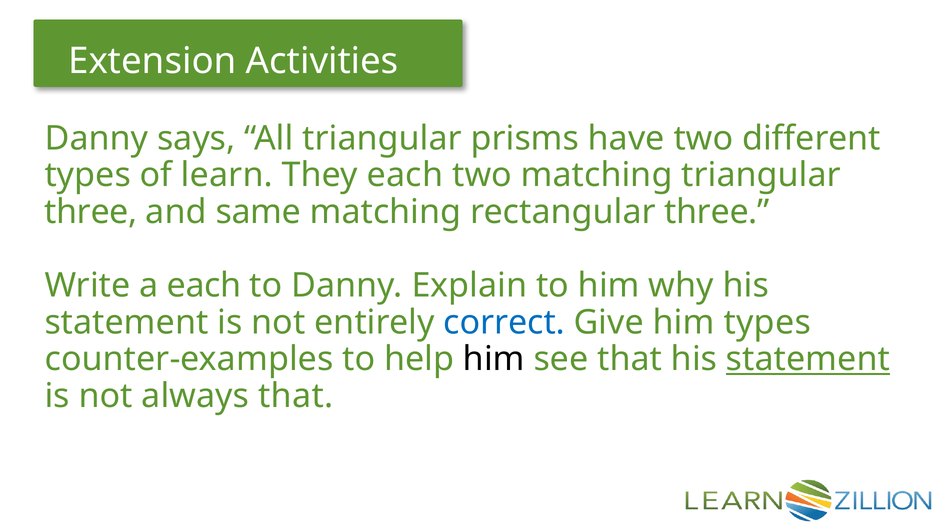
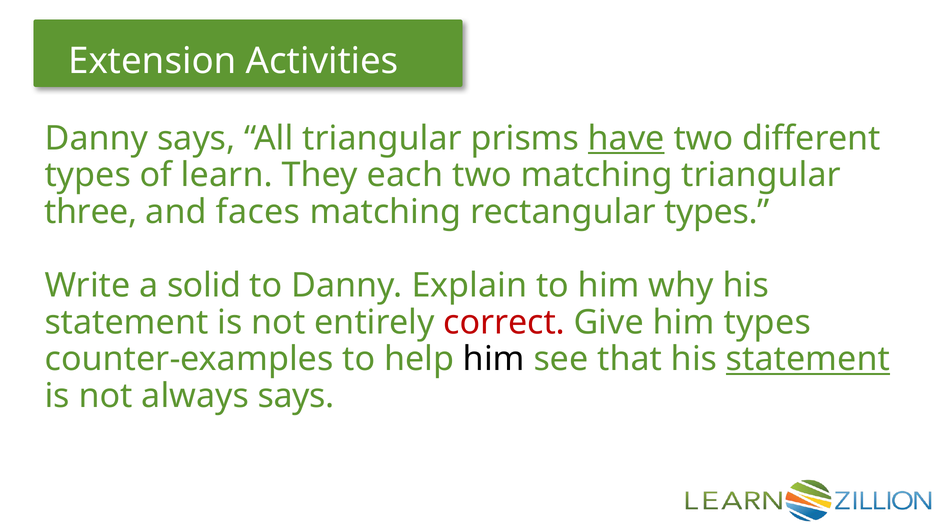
have underline: none -> present (626, 138)
same: same -> faces (258, 212)
rectangular three: three -> types (717, 212)
a each: each -> solid (204, 286)
correct colour: blue -> red (504, 322)
always that: that -> says (296, 396)
